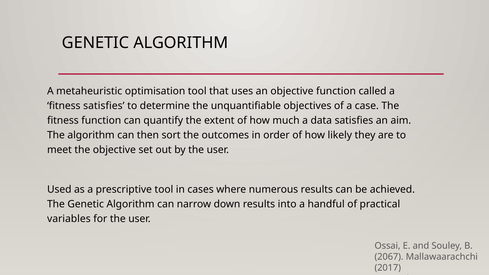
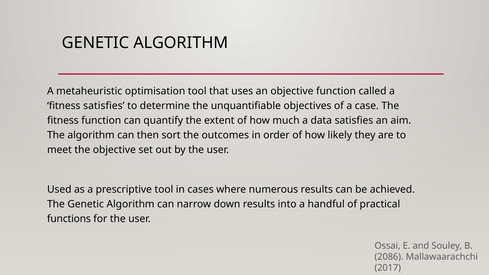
variables: variables -> functions (69, 219)
2067: 2067 -> 2086 (389, 257)
